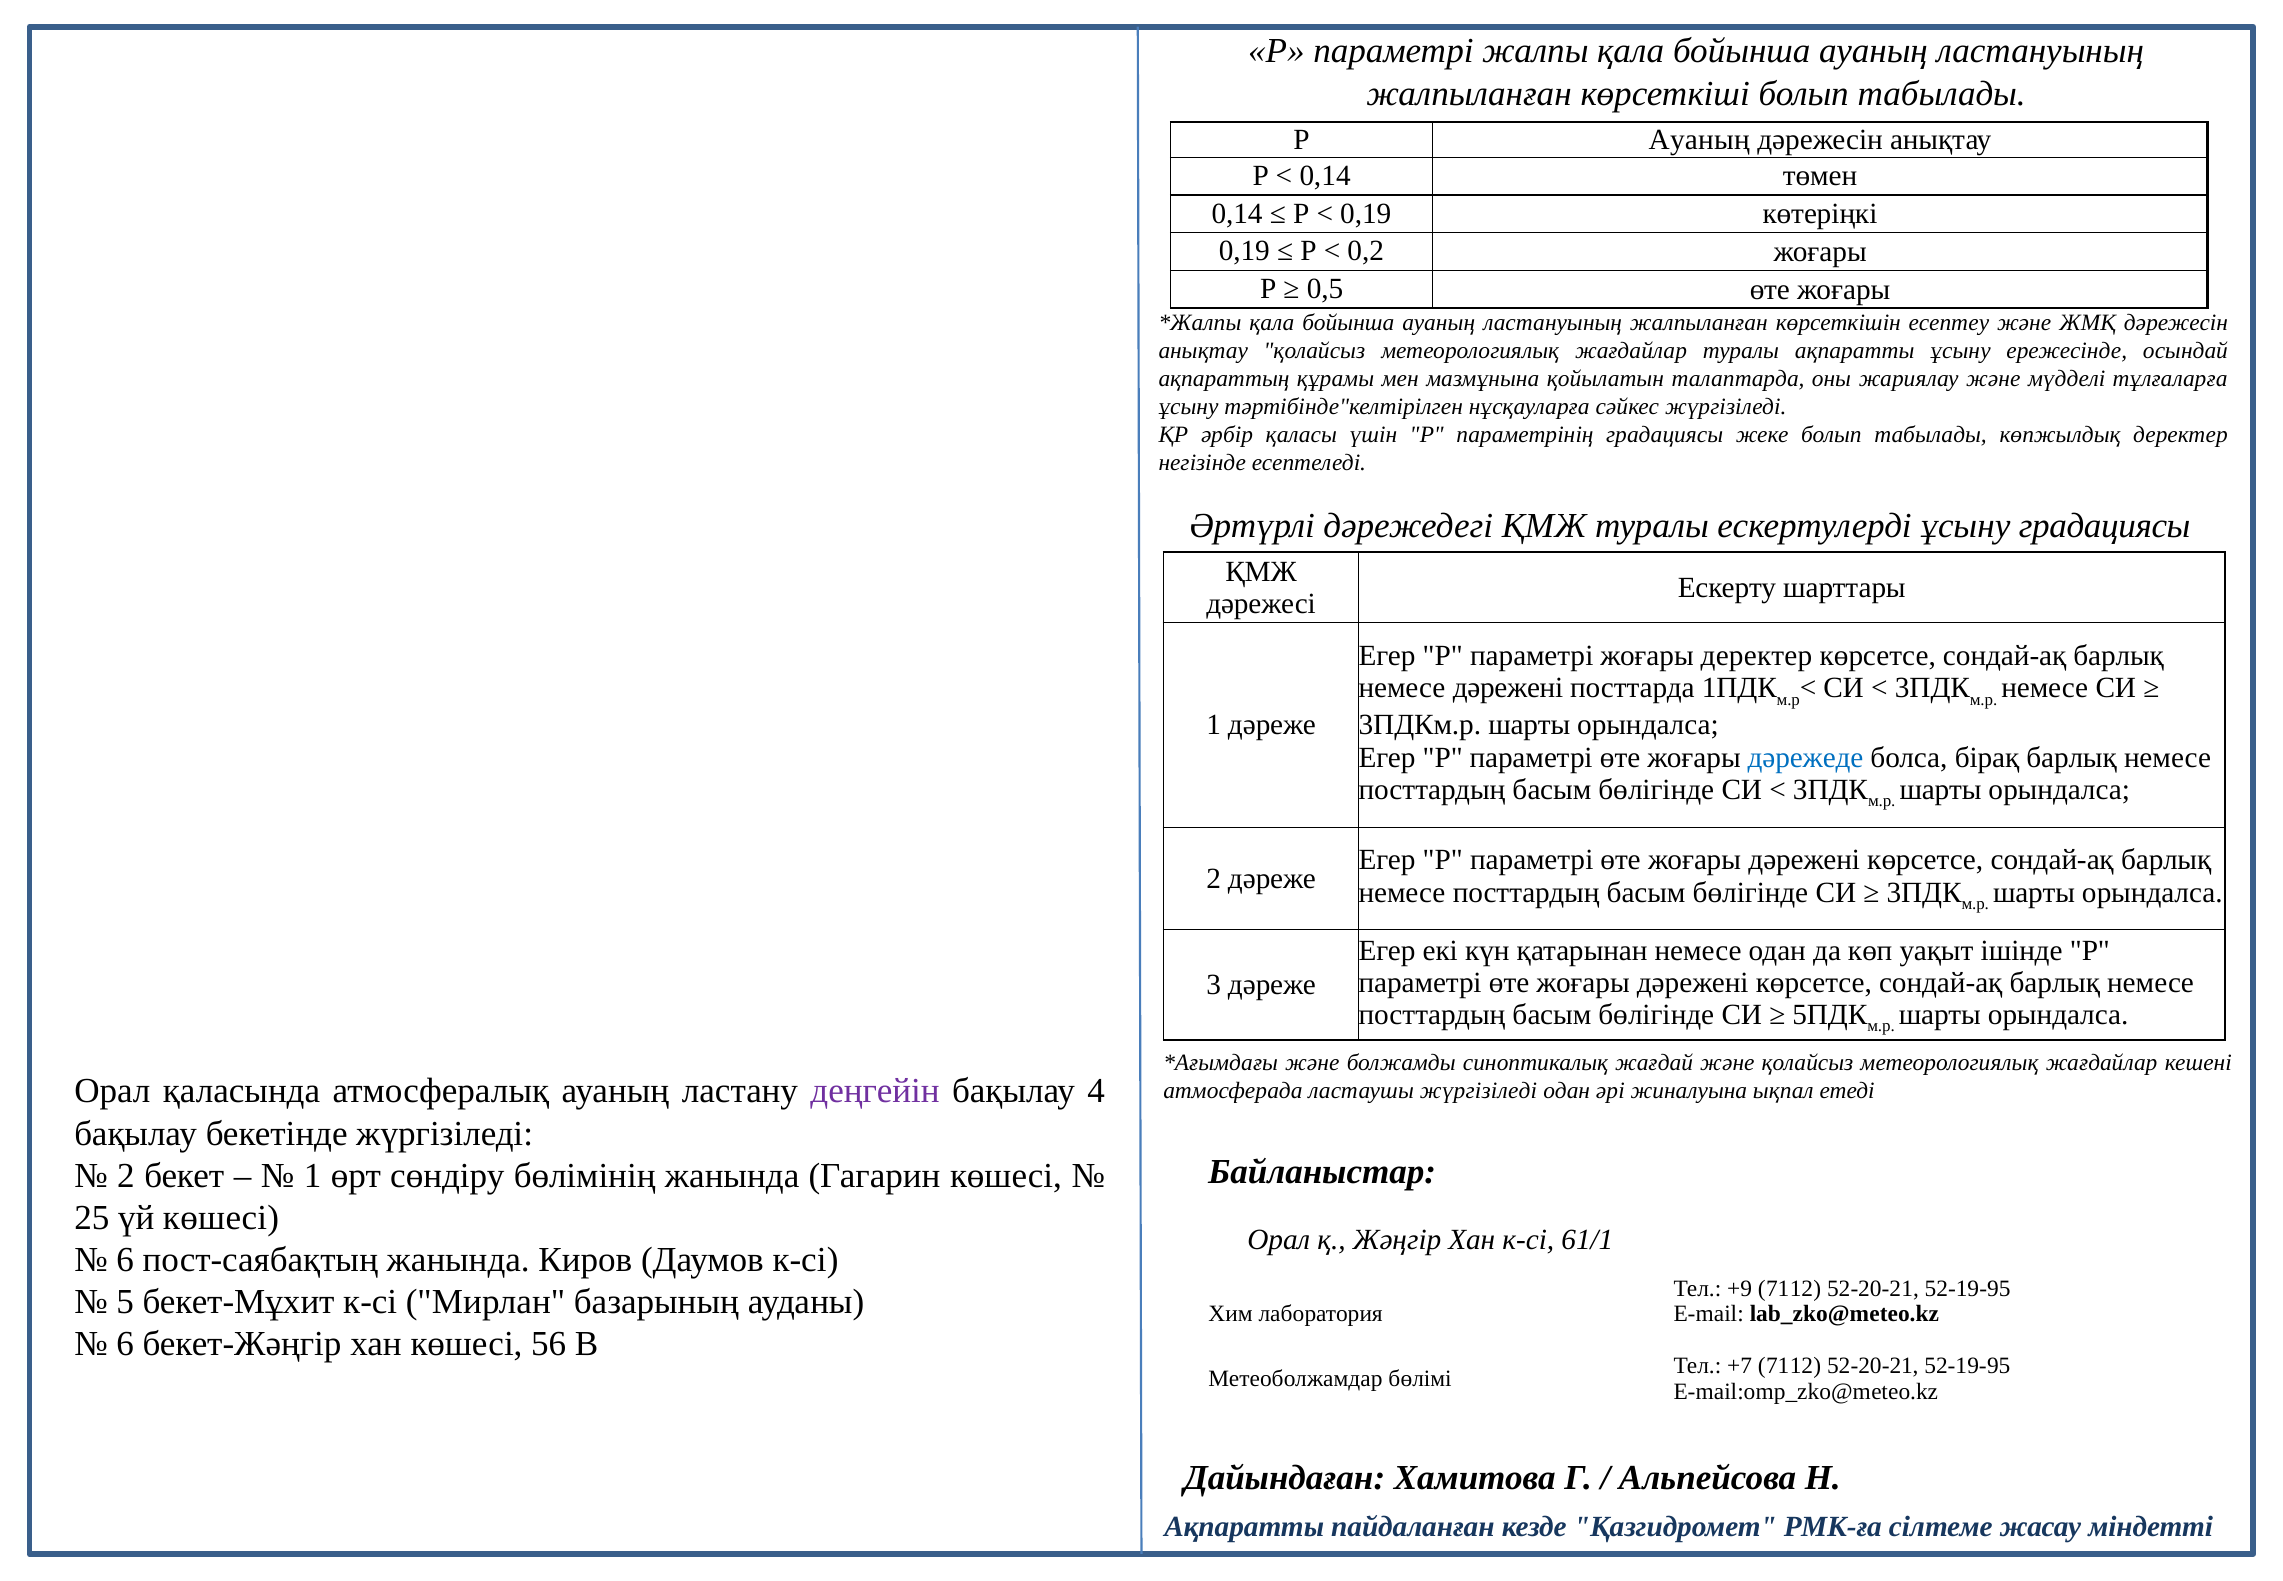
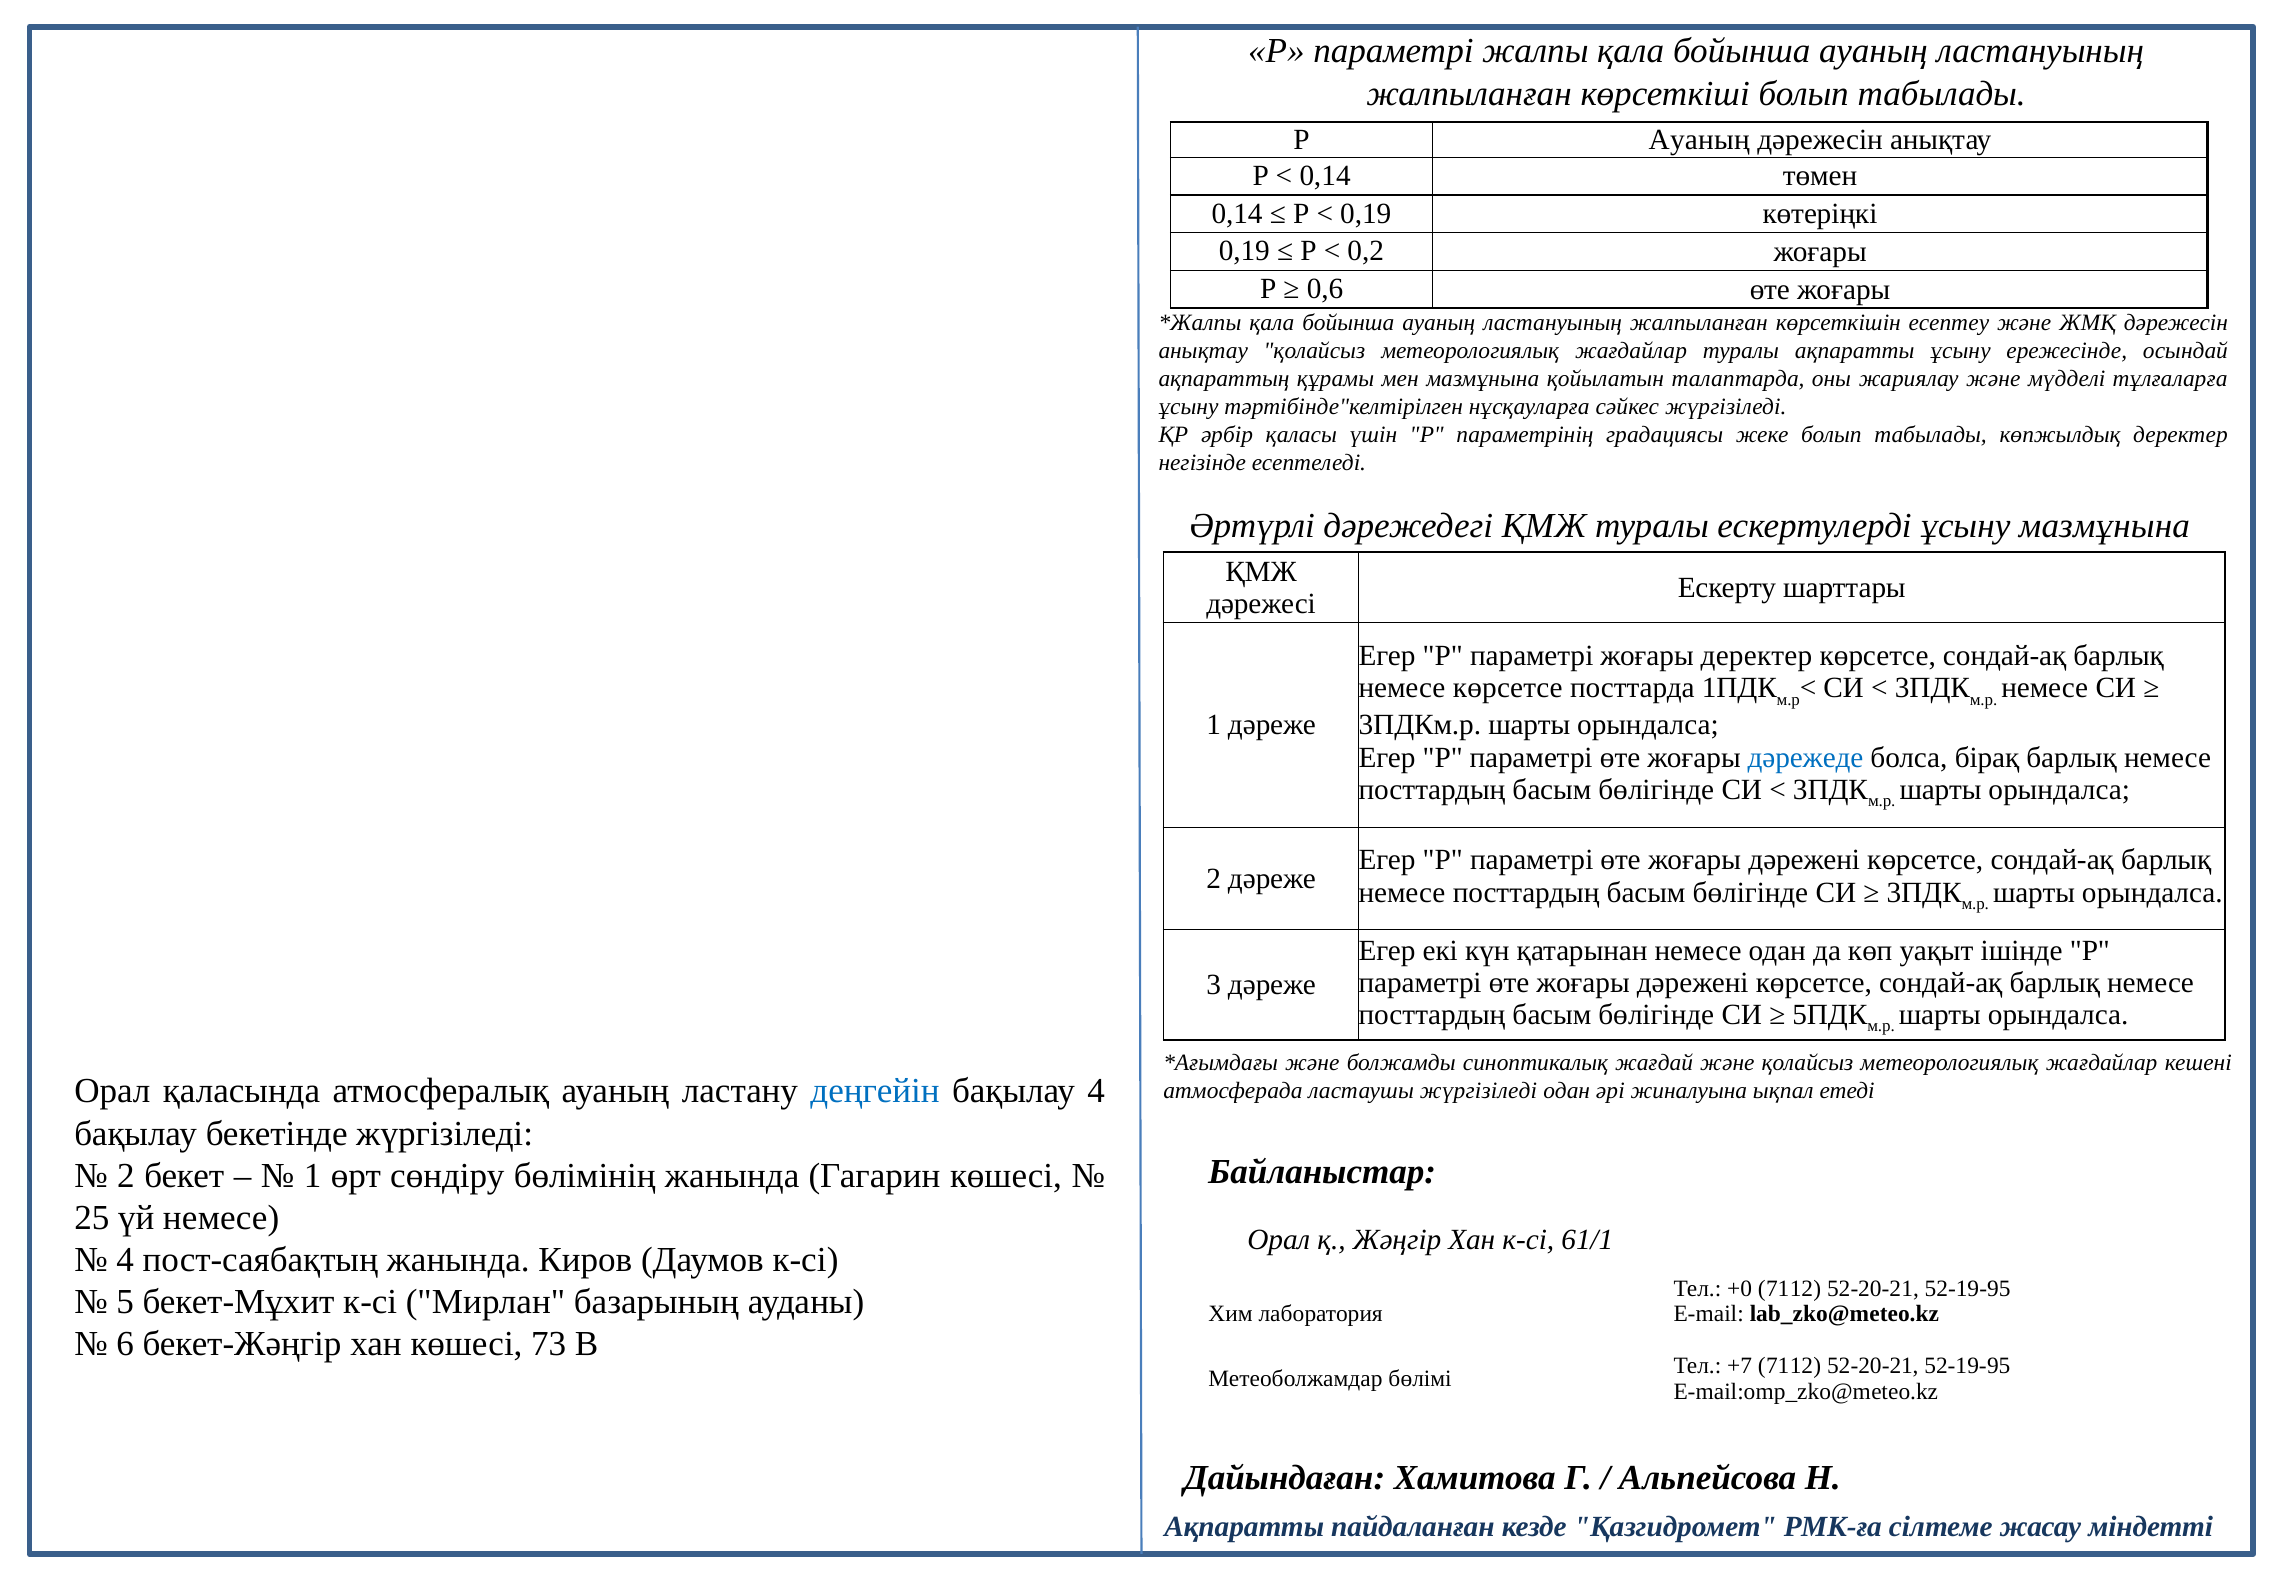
0,5: 0,5 -> 0,6 (1325, 289)
ұсыну градациясы: градациясы -> мазмұнына (2104, 526)
немесе дәрежені: дәрежені -> көрсетсе (1508, 688)
деңгейін colour: purple -> blue (875, 1091)
үй көшесі: көшесі -> немесе (221, 1217)
6: 6 -> 4 (125, 1260)
+9: +9 -> +0 (1740, 1288)
56: 56 -> 73 (549, 1344)
